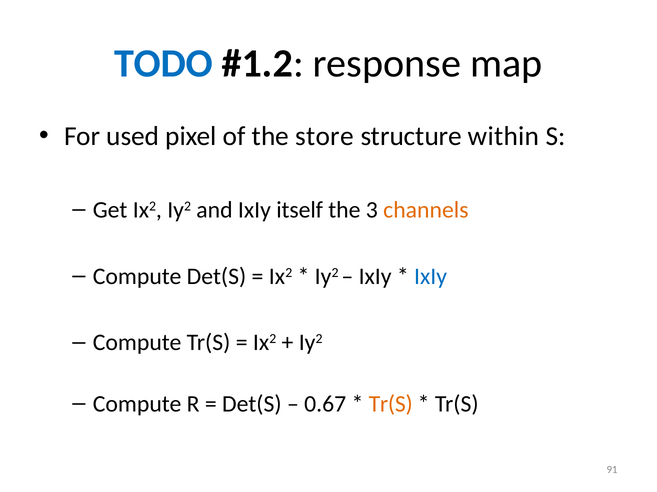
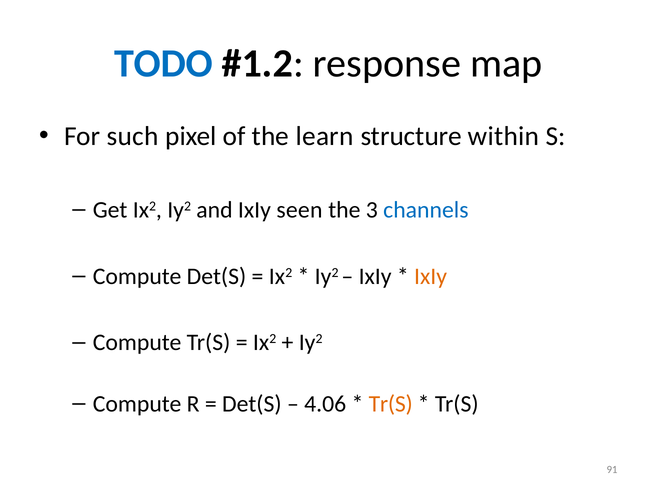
used: used -> such (132, 137)
store: store -> learn (325, 137)
itself: itself -> seen (299, 210)
channels colour: orange -> blue (426, 210)
IxIy colour: blue -> orange (431, 277)
0.67: 0.67 -> 4.06 (325, 405)
